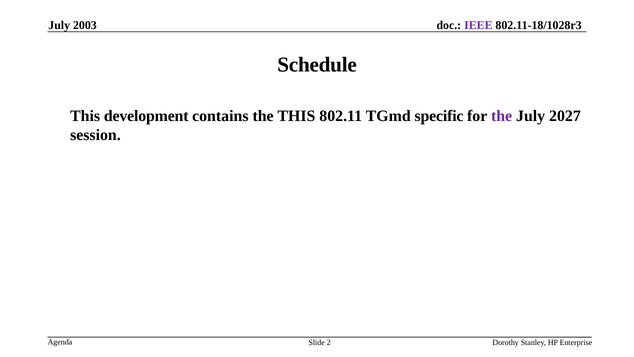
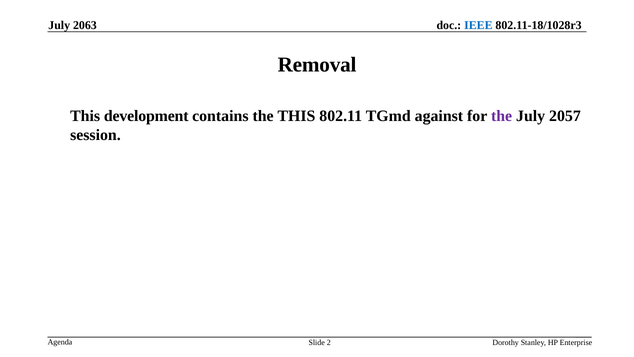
2003: 2003 -> 2063 (85, 25)
IEEE colour: purple -> blue (478, 25)
Schedule: Schedule -> Removal (317, 65)
specific: specific -> against (439, 116)
2027: 2027 -> 2057 (565, 116)
